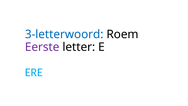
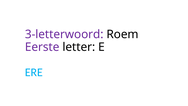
3-letterwoord colour: blue -> purple (64, 34)
